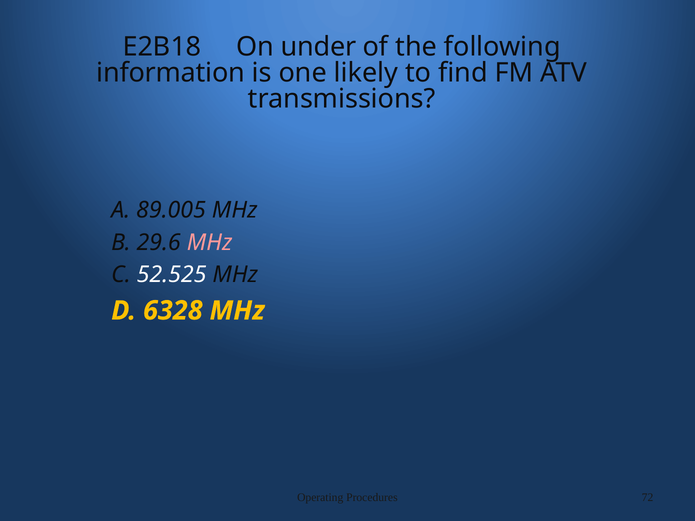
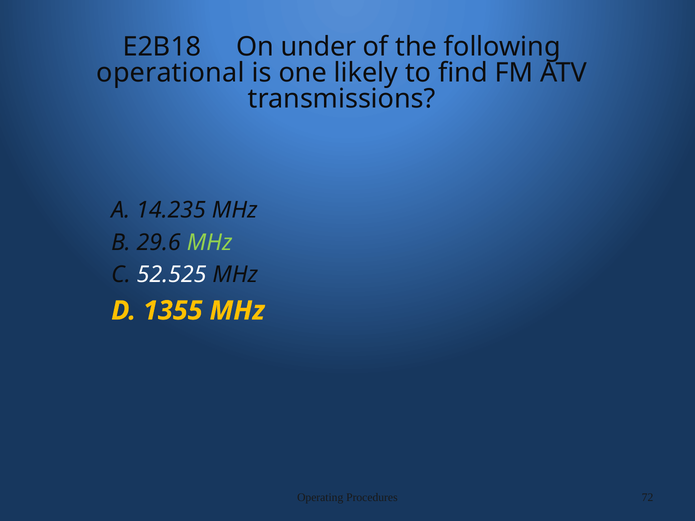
information: information -> operational (171, 73)
89.005: 89.005 -> 14.235 (171, 210)
MHz colour: pink -> light green (210, 243)
6328: 6328 -> 1355 (173, 311)
